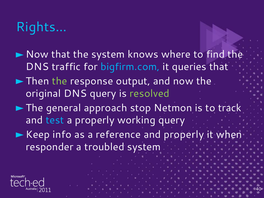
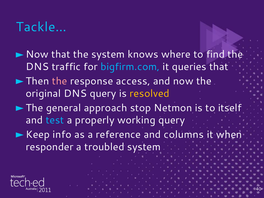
Rights…: Rights… -> Tackle… (41, 27)
the colour: light green -> pink (60, 81)
output: output -> access (133, 81)
resolved colour: light green -> yellow (150, 93)
track: track -> itself (230, 108)
and properly: properly -> columns (184, 135)
